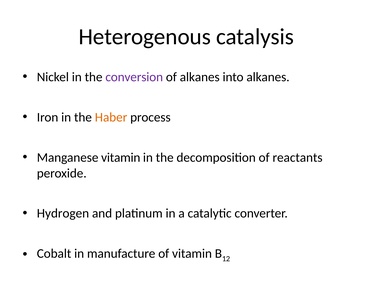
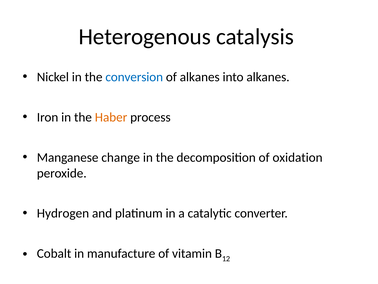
conversion colour: purple -> blue (134, 77)
Manganese vitamin: vitamin -> change (121, 157)
reactants: reactants -> oxidation (298, 157)
